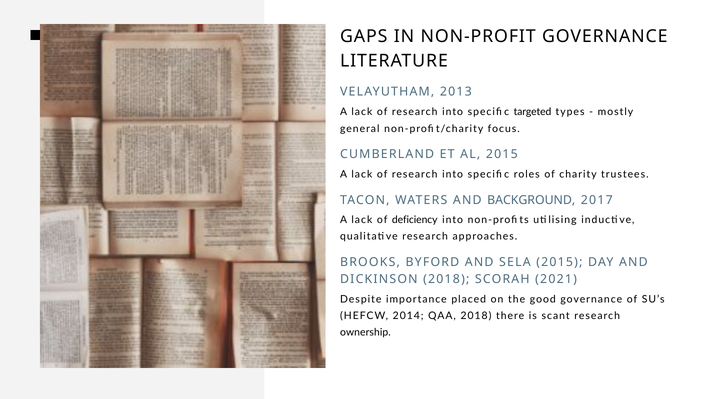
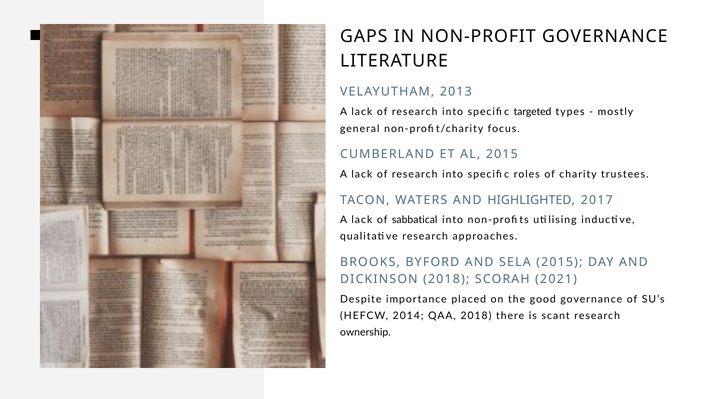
BACKGROUND: BACKGROUND -> HIGHLIGHTED (531, 200)
deficiency: deficiency -> sabbatical (415, 220)
